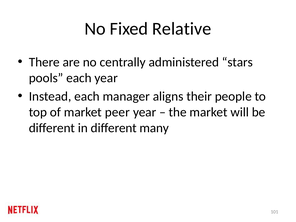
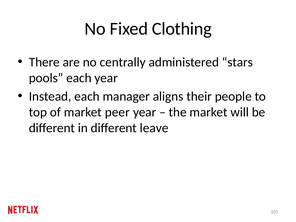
Relative: Relative -> Clothing (182, 29)
many: many -> leave (154, 128)
